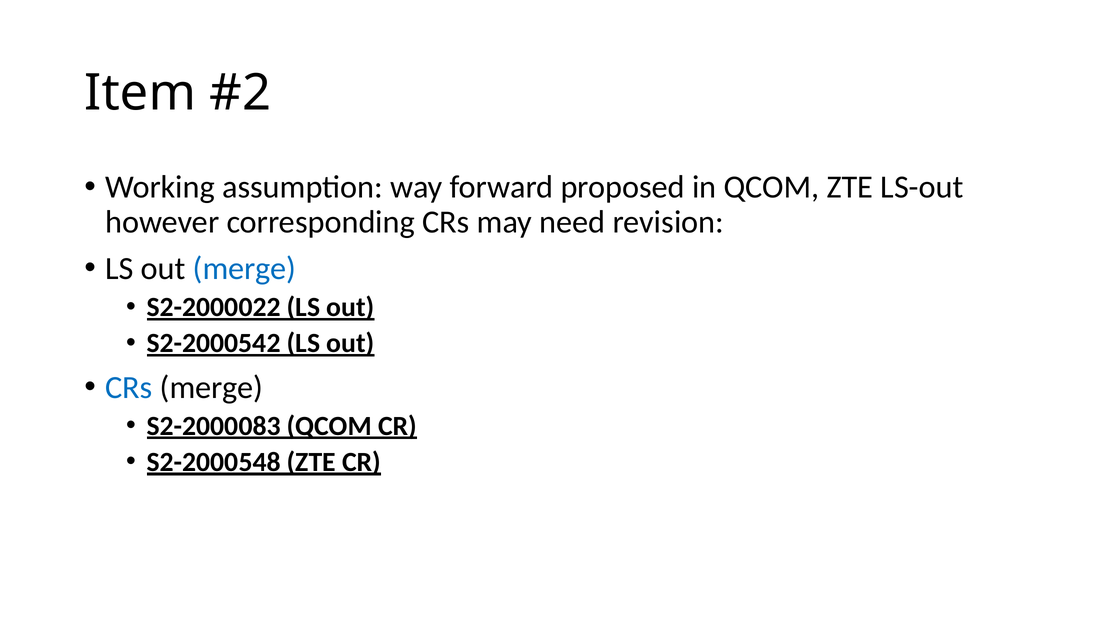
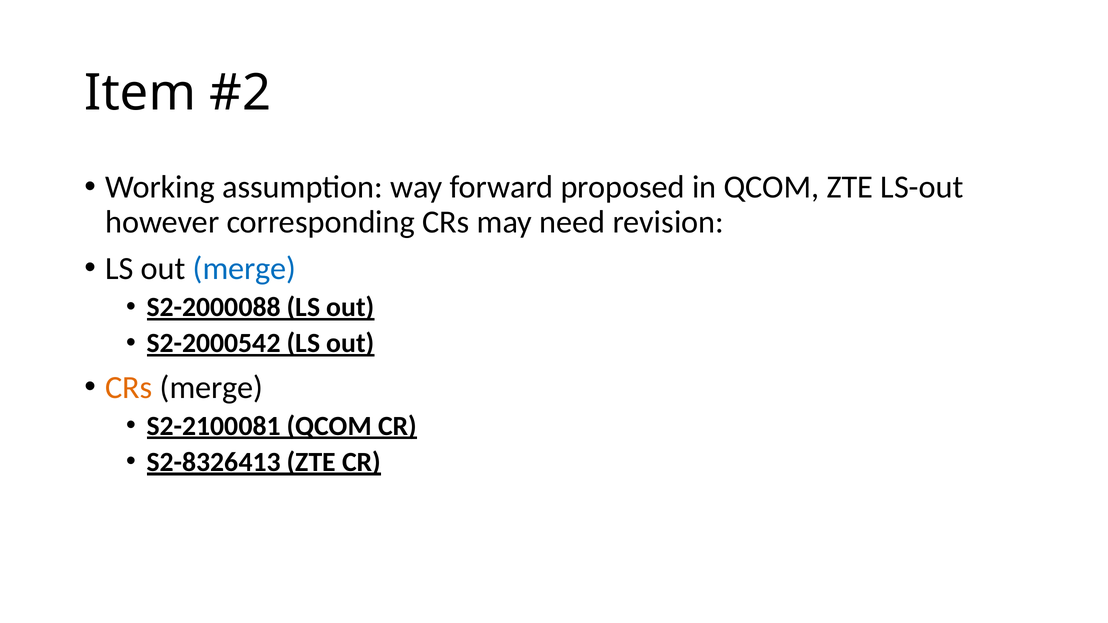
S2-2000022: S2-2000022 -> S2-2000088 (214, 307)
CRs colour: blue -> orange (129, 388)
S2-2000083: S2-2000083 -> S2-2100081 (214, 426)
S2-2000548: S2-2000548 -> S2-8326413 (214, 462)
